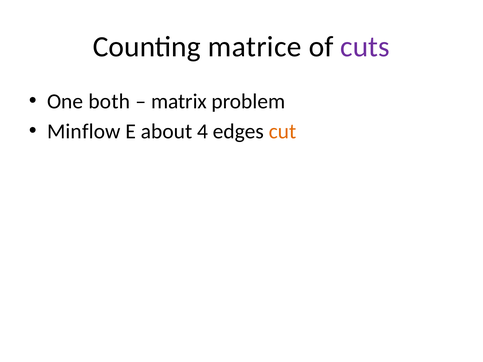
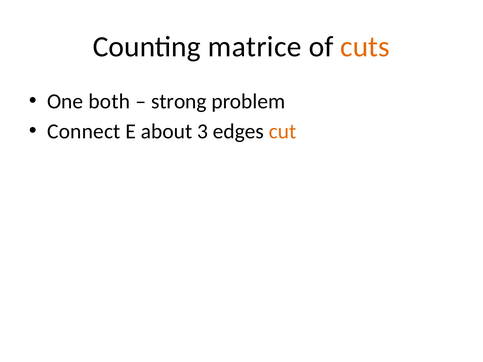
cuts colour: purple -> orange (365, 47)
matrix: matrix -> strong (179, 101)
Minflow: Minflow -> Connect (84, 131)
4: 4 -> 3 (203, 131)
